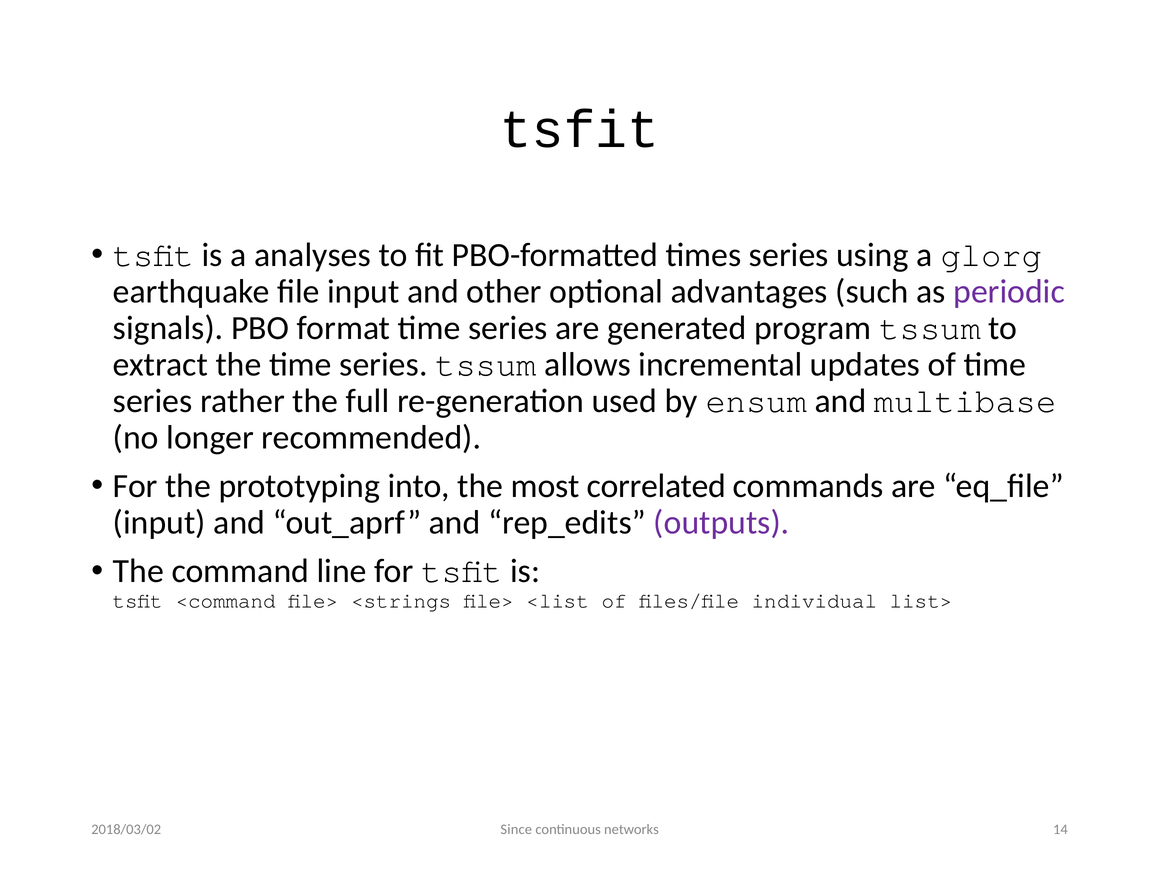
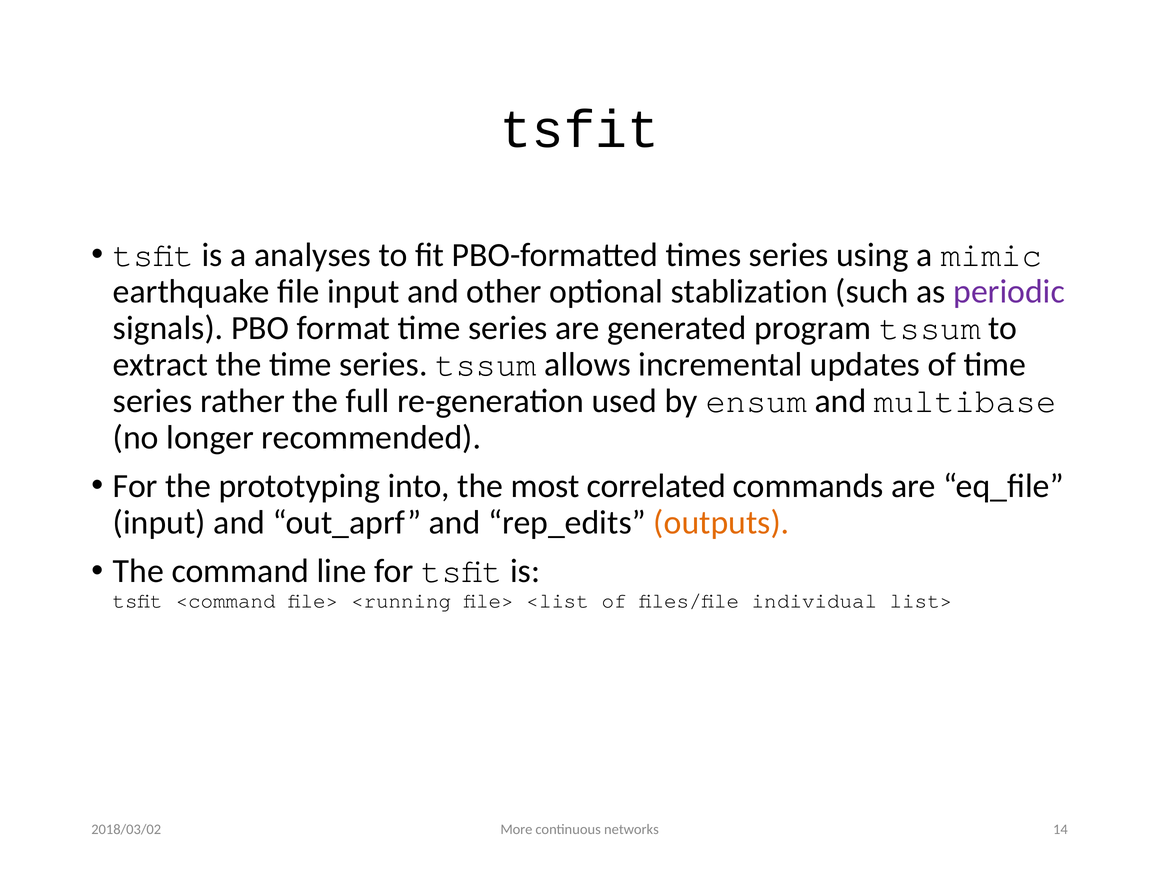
glorg: glorg -> mimic (991, 255)
advantages: advantages -> stablization (749, 292)
outputs colour: purple -> orange (721, 523)
<strings: <strings -> <running (401, 601)
Since: Since -> More (516, 830)
